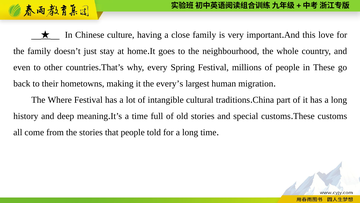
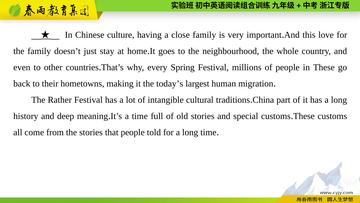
every’s: every’s -> today’s (170, 83)
Where: Where -> Rather (60, 100)
